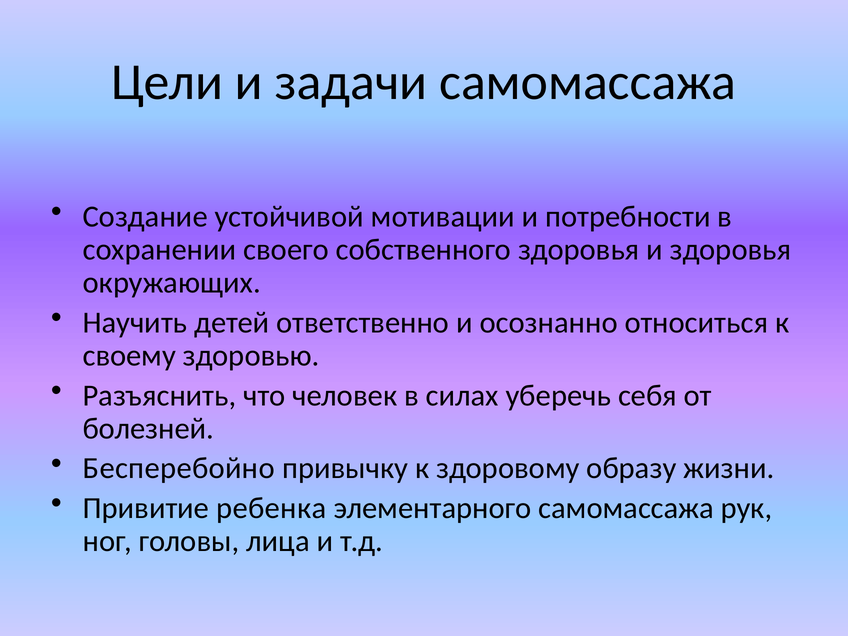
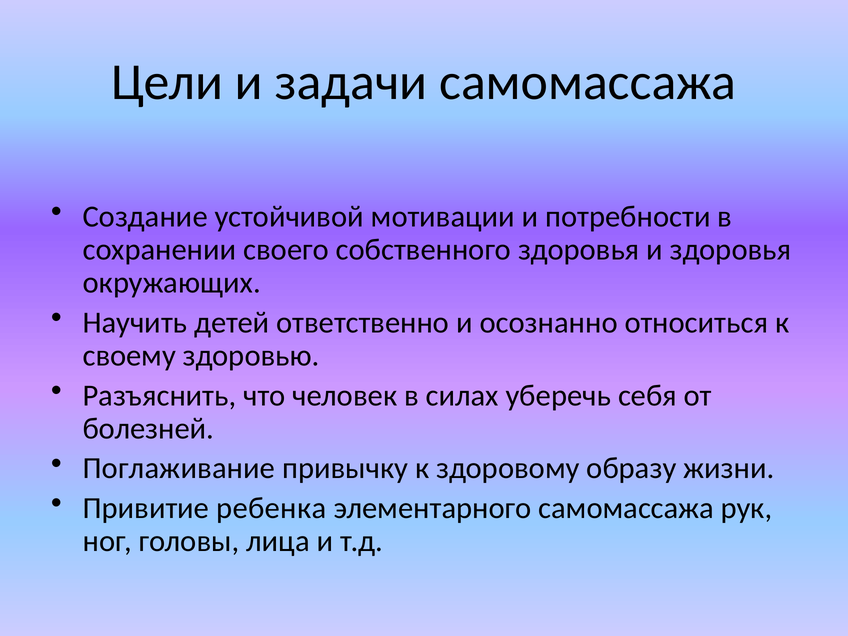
Бесперебойно: Бесперебойно -> Поглаживание (179, 468)
